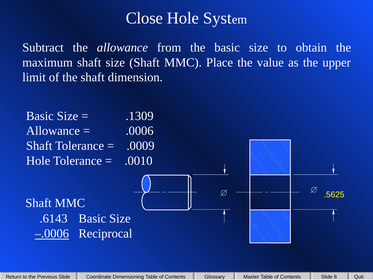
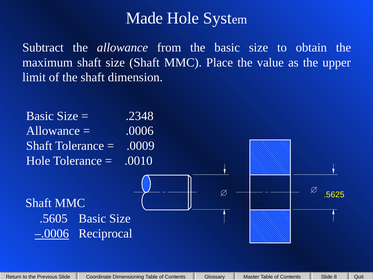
Close: Close -> Made (144, 18)
.1309: .1309 -> .2348 (140, 116)
.6143: .6143 -> .5605 (54, 218)
